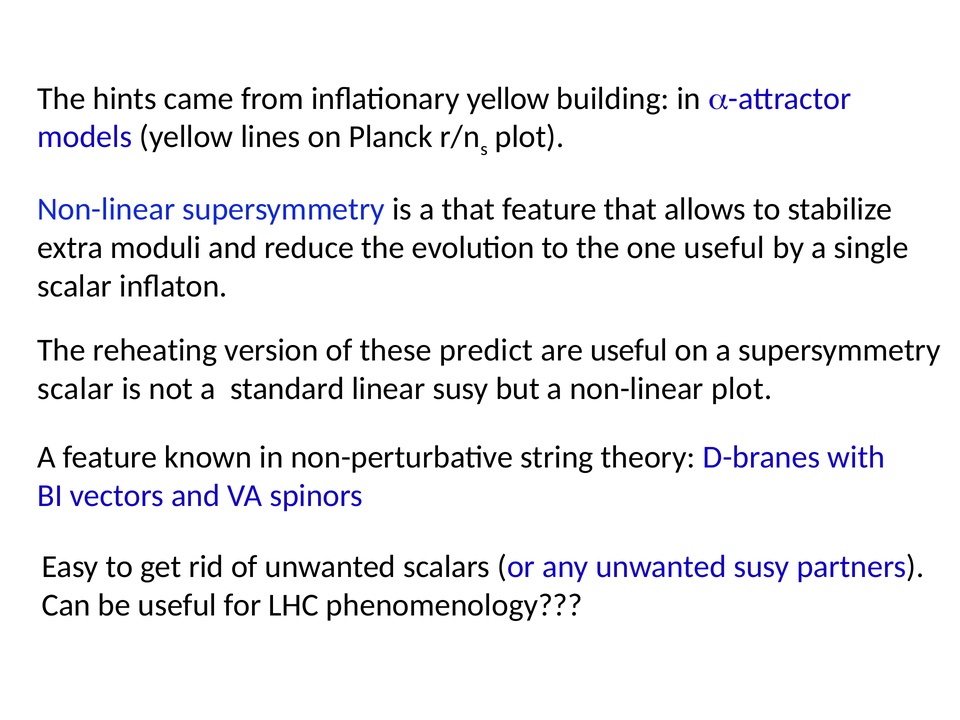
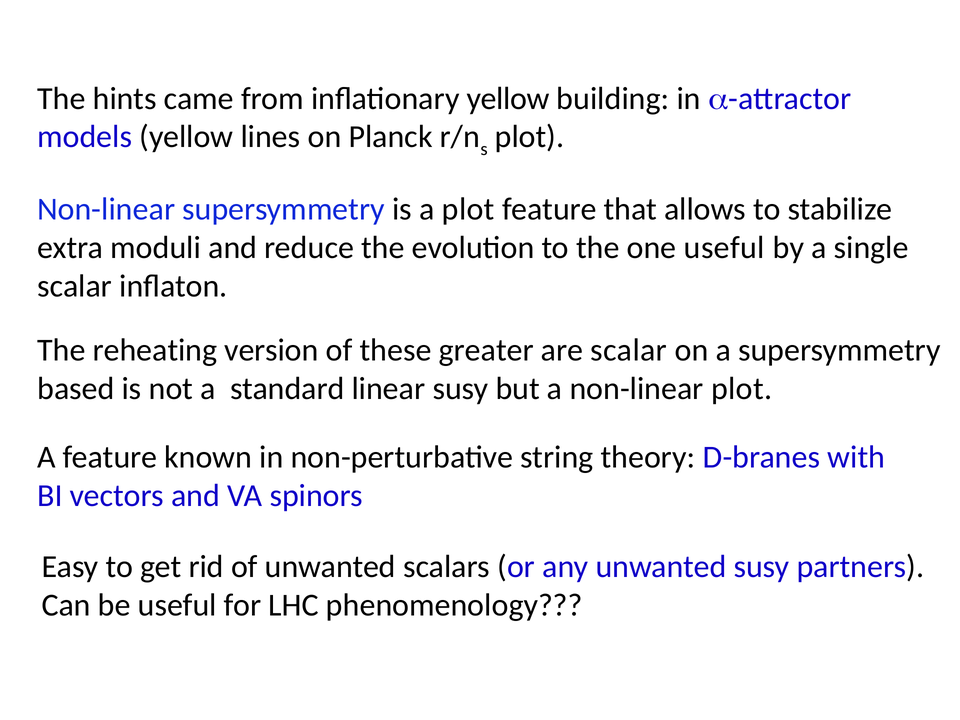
a that: that -> plot (468, 209)
predict: predict -> greater (486, 350)
are useful: useful -> scalar (629, 350)
scalar: scalar -> based (76, 389)
